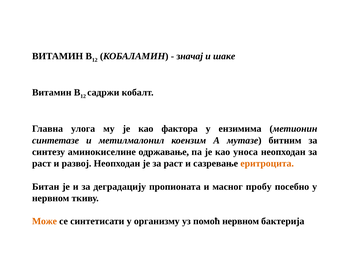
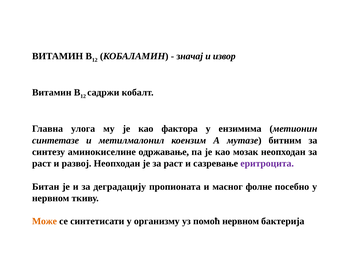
шаке: шаке -> извор (224, 56)
уноса: уноса -> мозак (246, 152)
еритроцита colour: orange -> purple (267, 164)
пробу: пробу -> фолне (259, 187)
